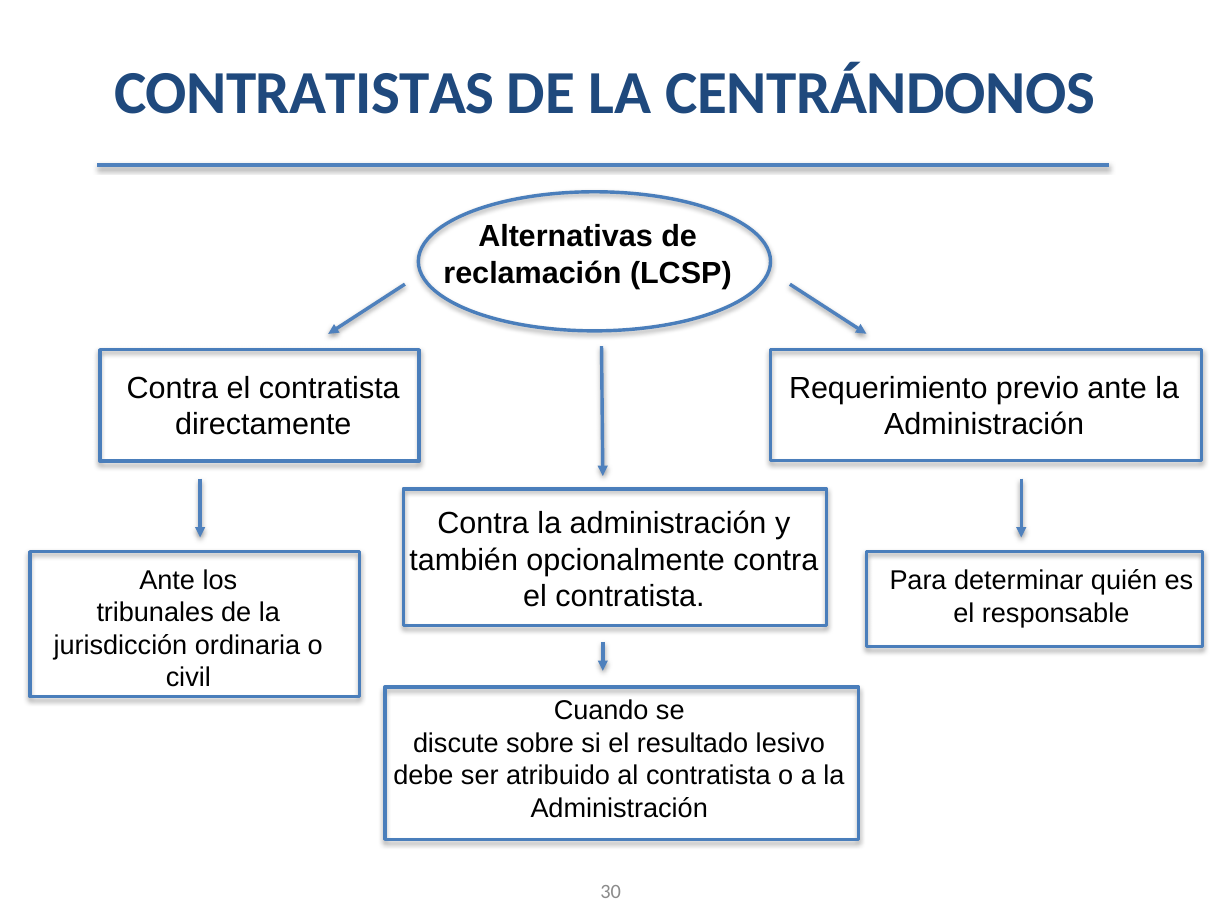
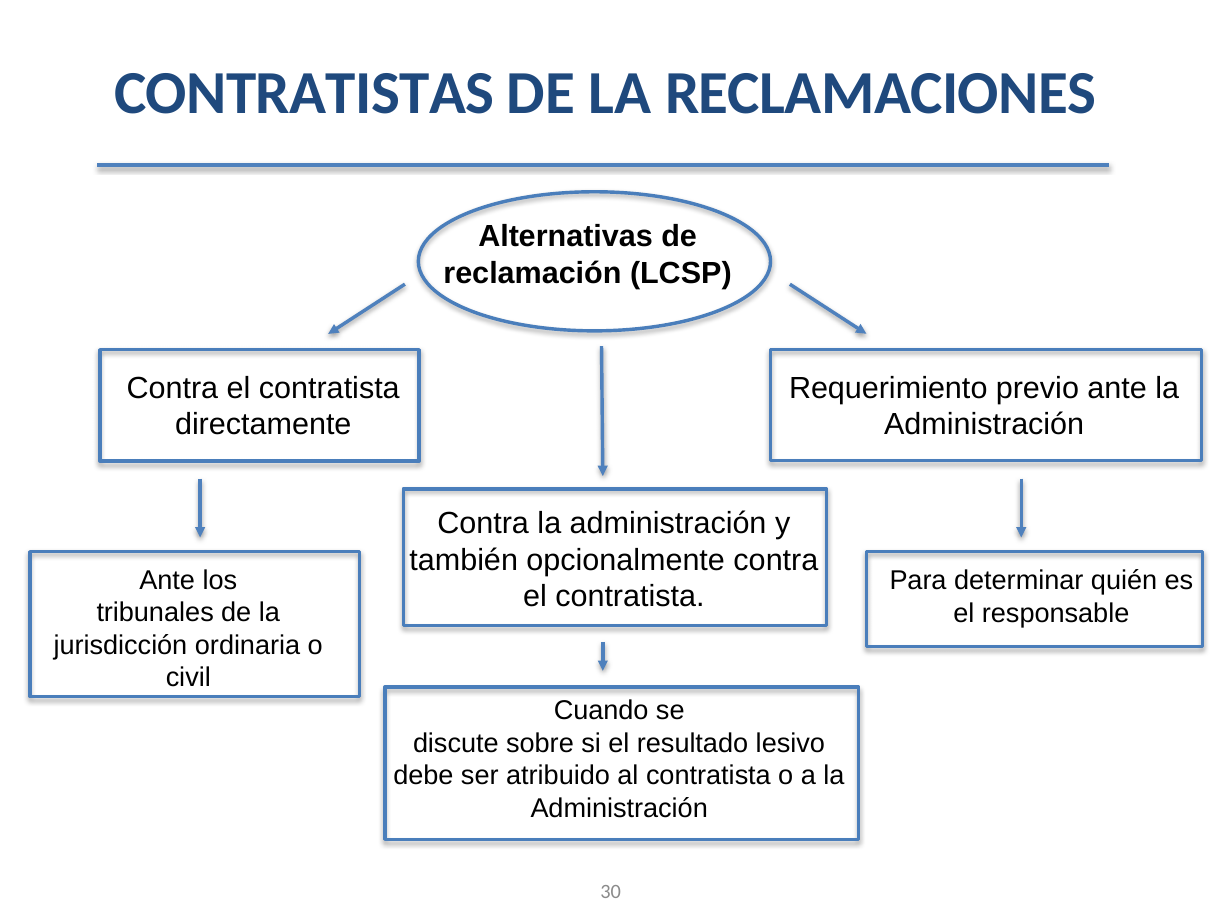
CENTRÁNDONOS: CENTRÁNDONOS -> RECLAMACIONES (881, 93)
